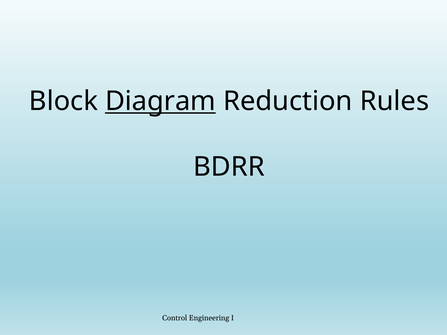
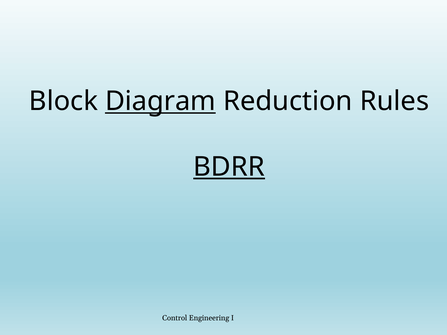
BDRR underline: none -> present (229, 167)
